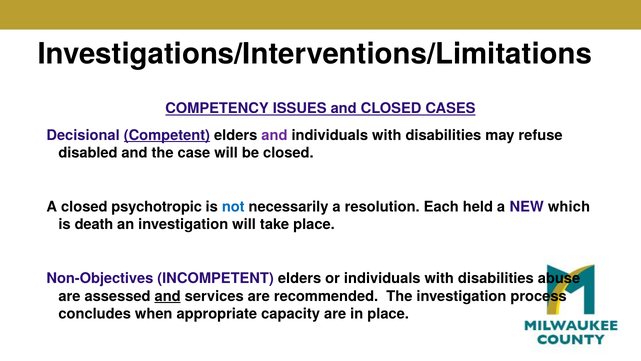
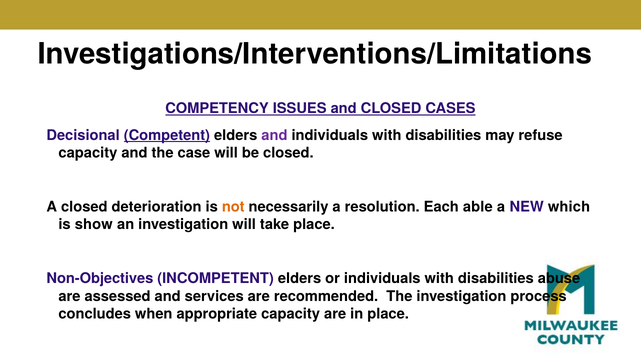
disabled: disabled -> capacity (88, 153)
psychotropic: psychotropic -> deterioration (157, 207)
not colour: blue -> orange (233, 207)
held: held -> able (478, 207)
death: death -> show (94, 224)
and underline: present -> none (168, 296)
